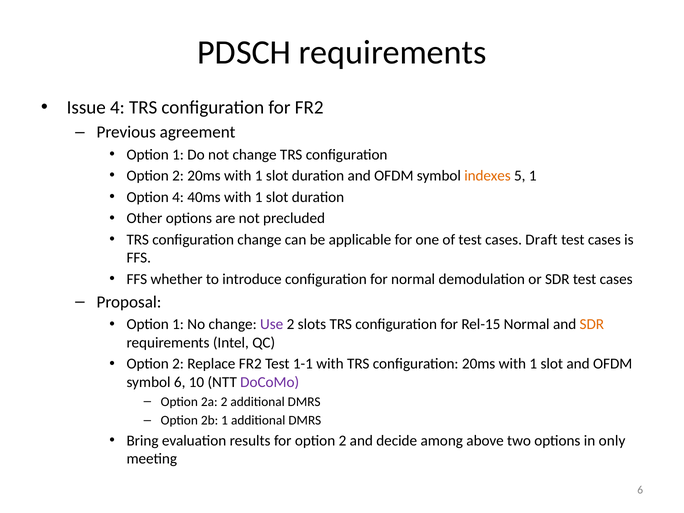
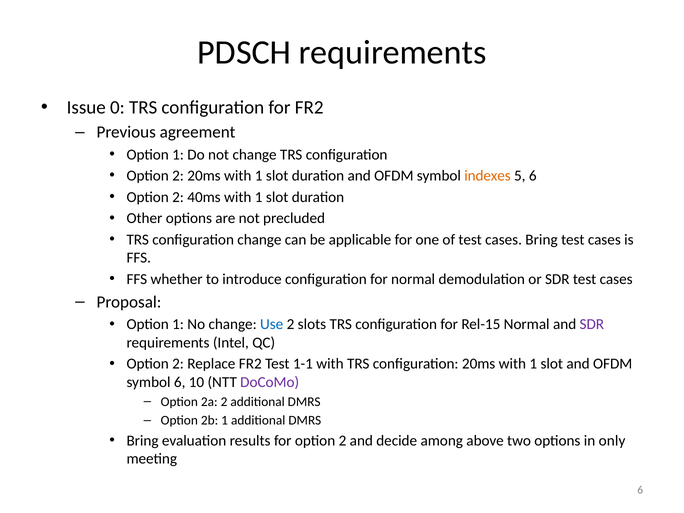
Issue 4: 4 -> 0 (117, 107)
5 1: 1 -> 6 (533, 176)
4: 4 -> 2 (178, 197)
cases Draft: Draft -> Bring (541, 240)
Use colour: purple -> blue (272, 324)
SDR colour: orange -> purple (592, 324)
